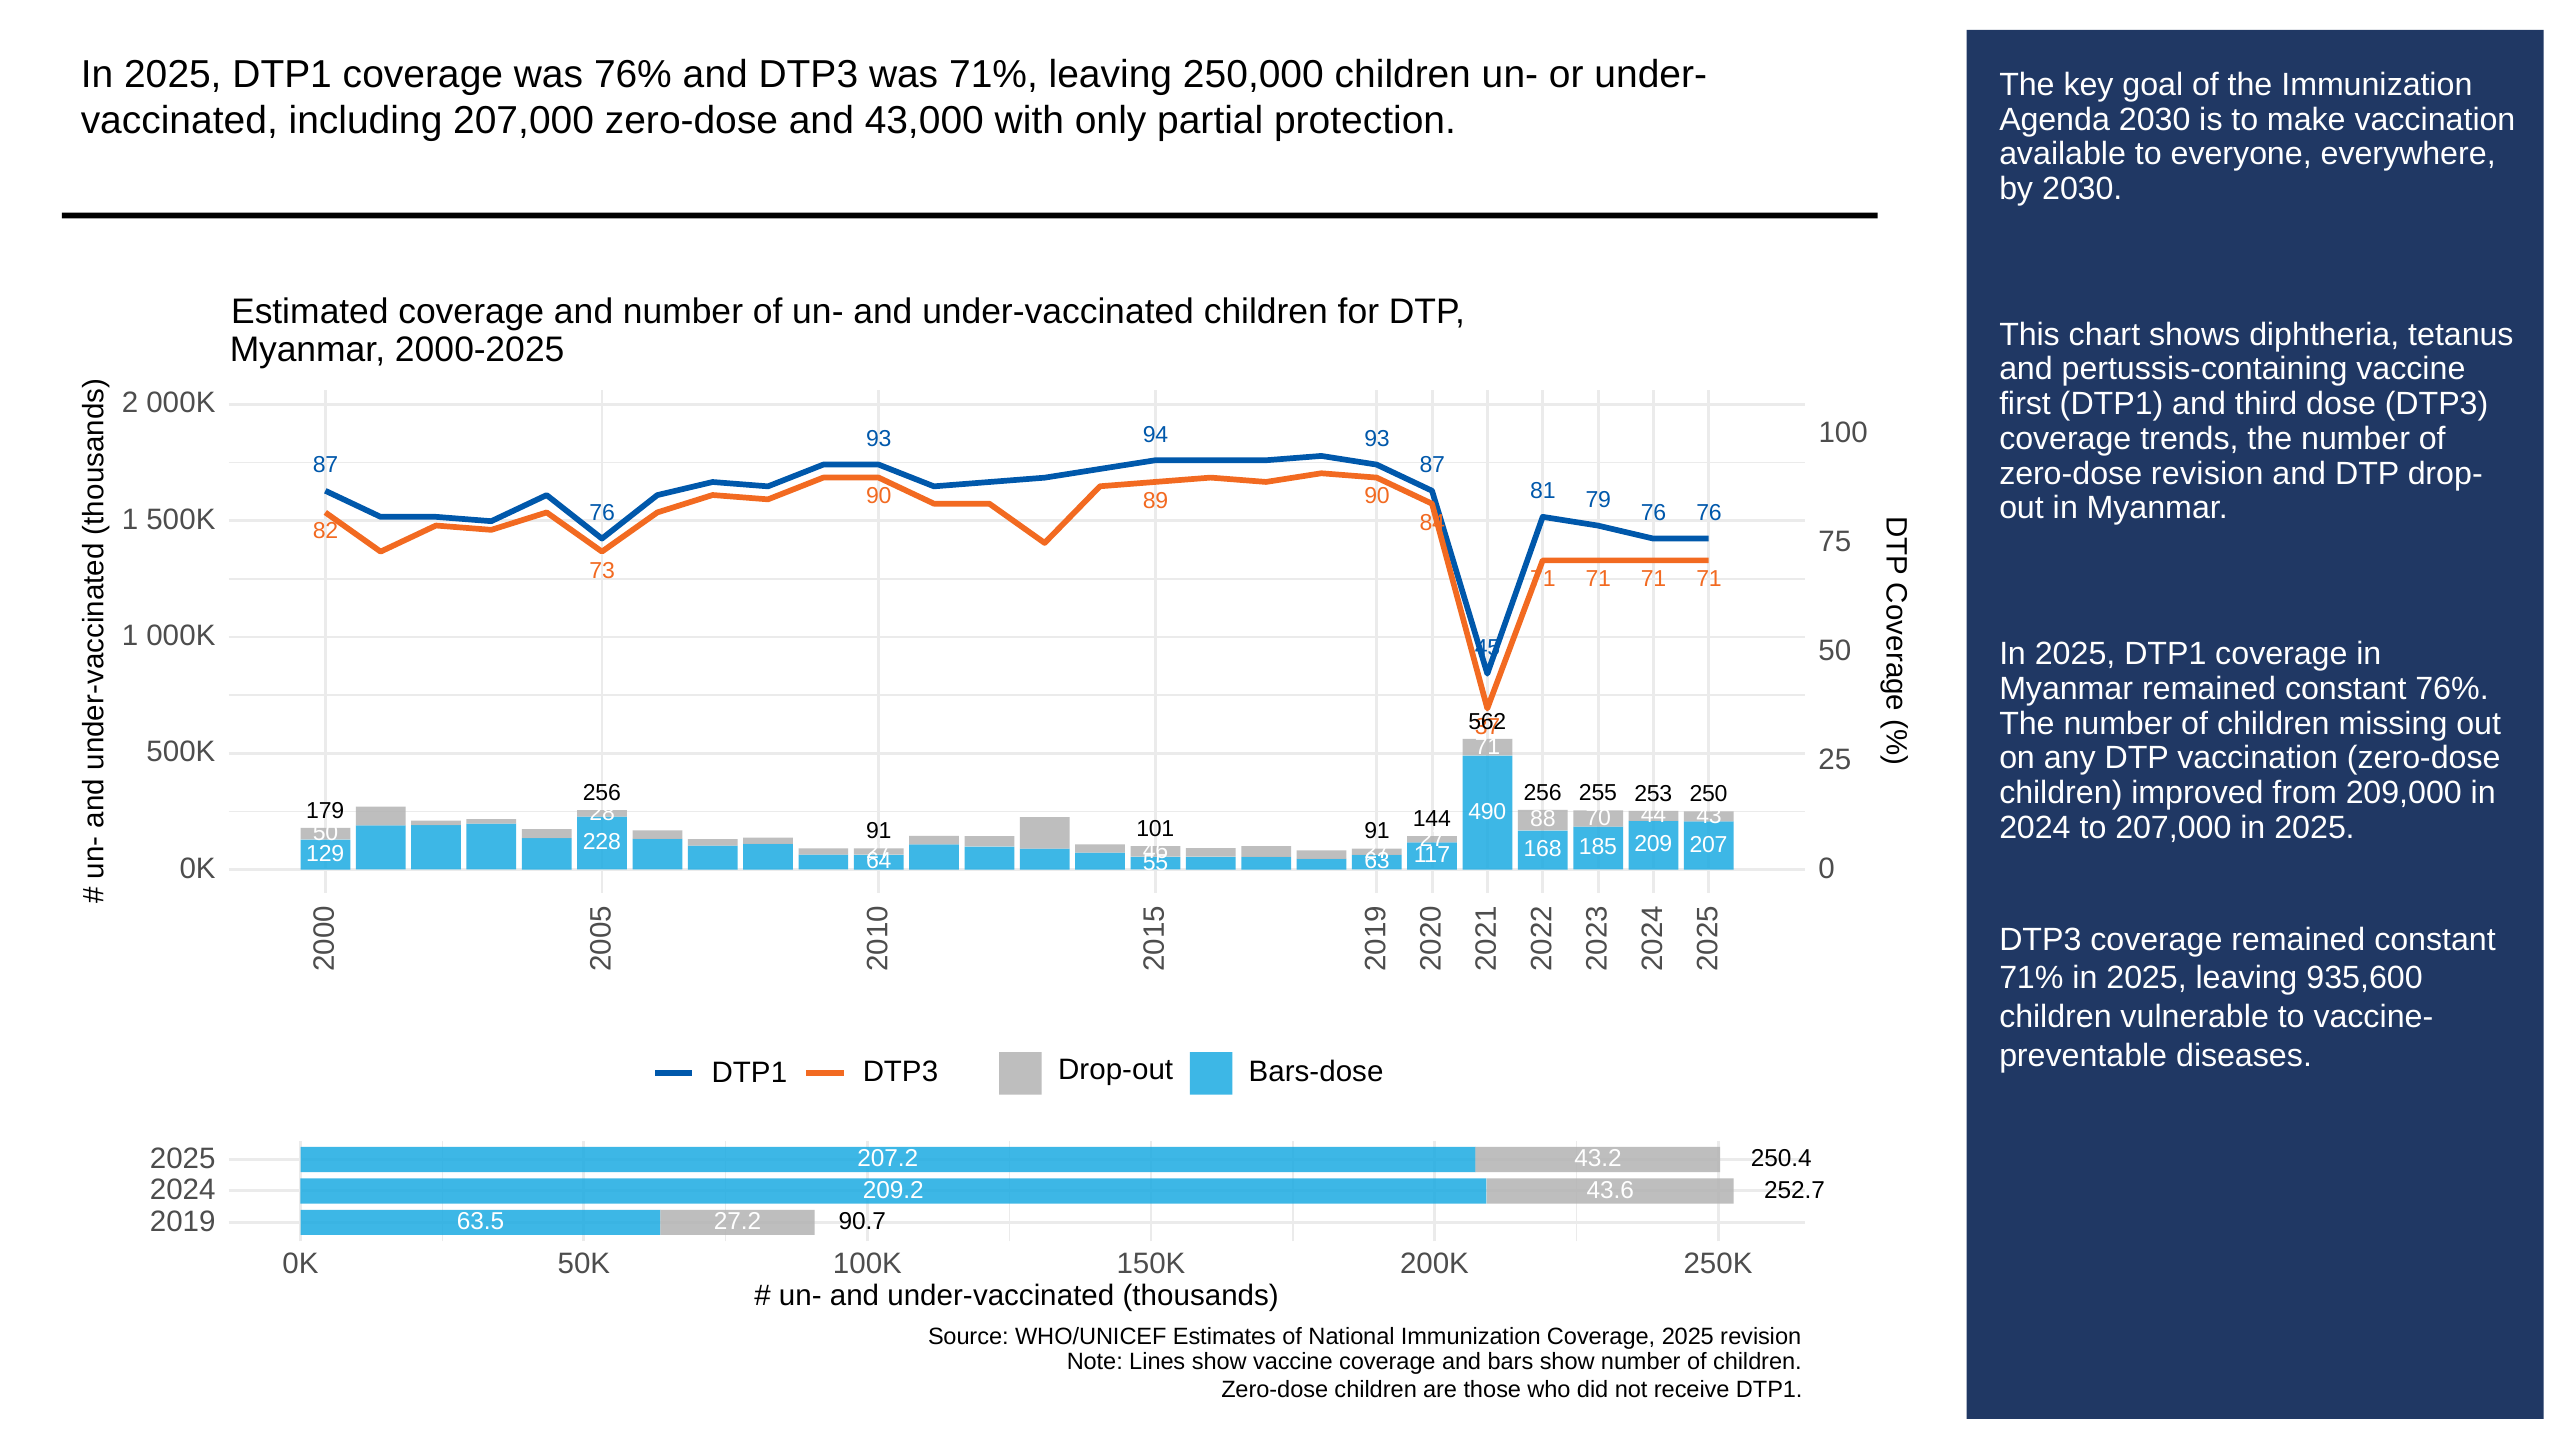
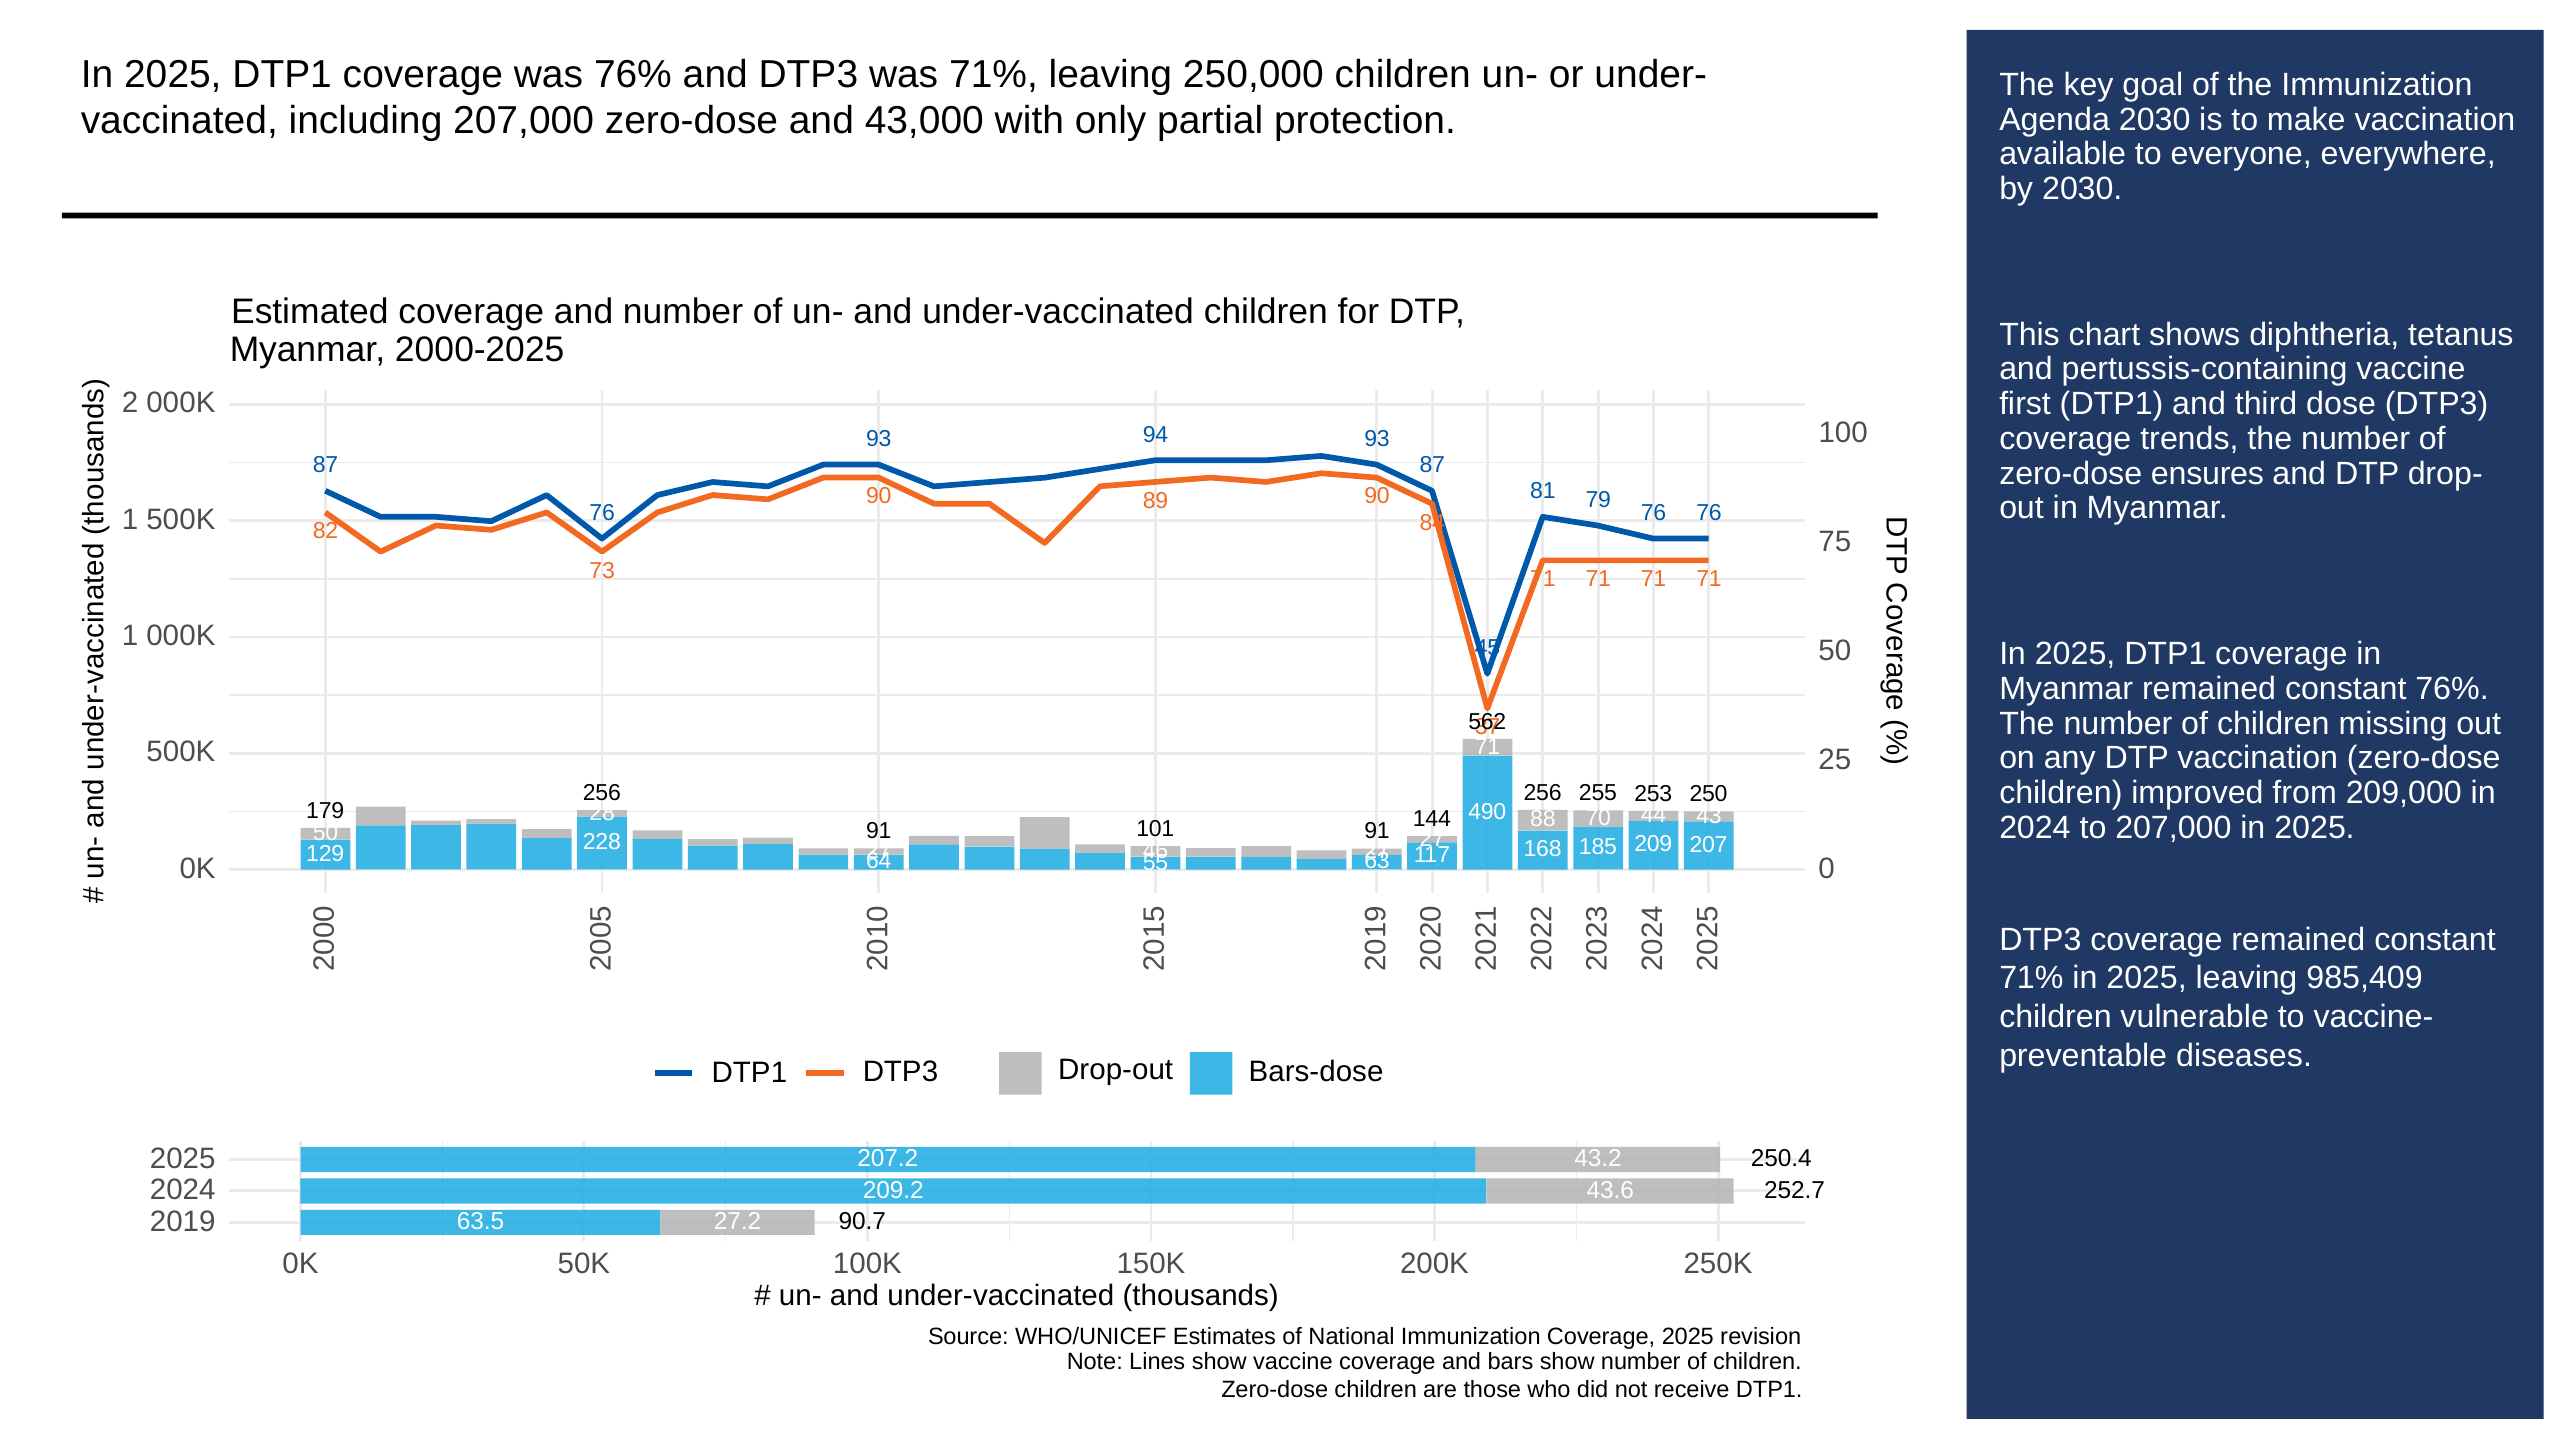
zero-dose revision: revision -> ensures (2207, 474)
935,600: 935,600 -> 985,409 (2365, 978)
